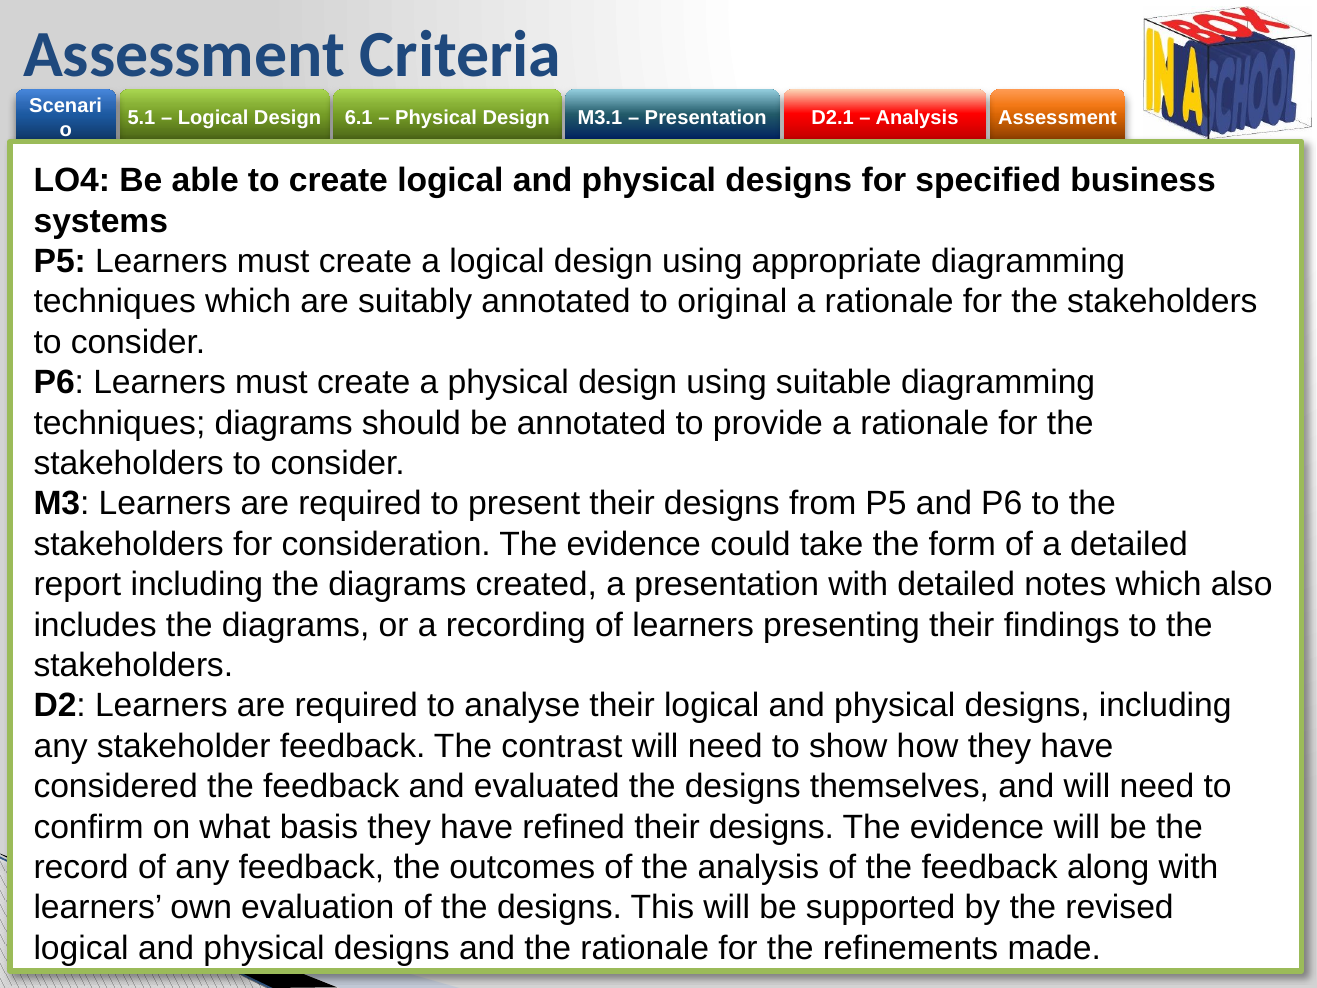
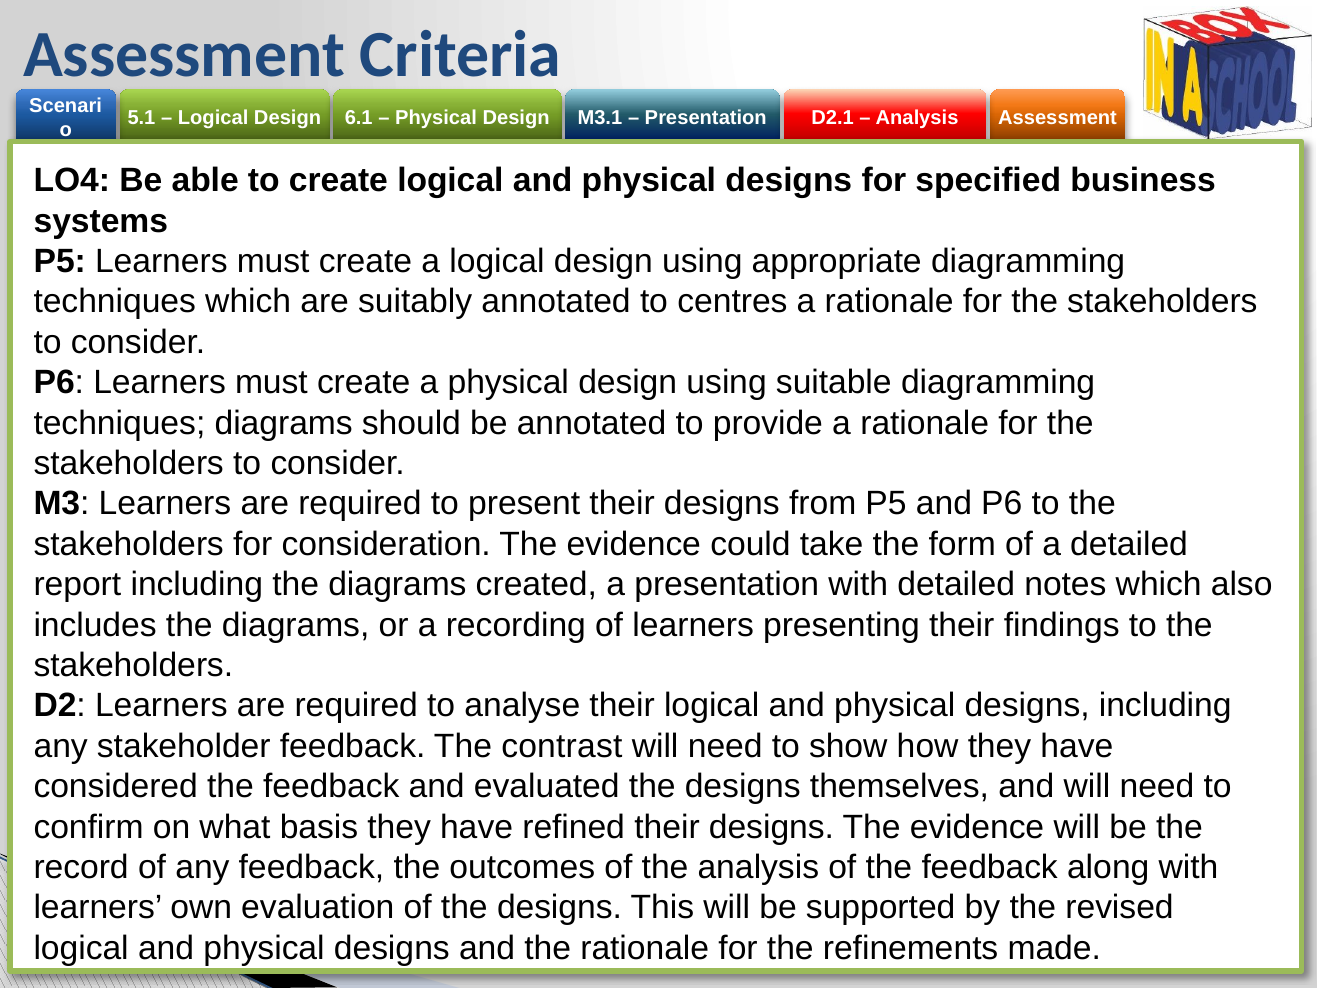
original: original -> centres (732, 302)
